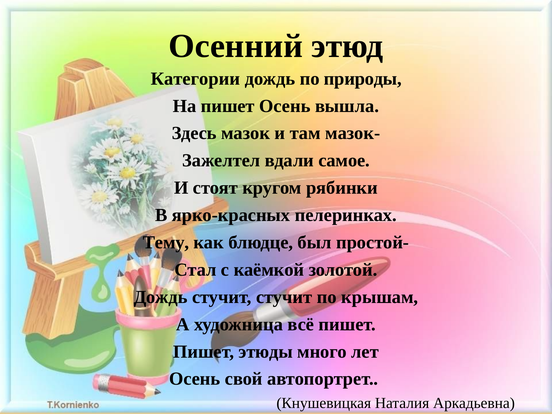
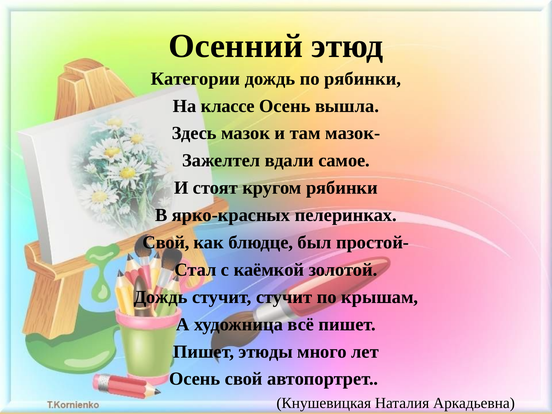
по природы: природы -> рябинки (363, 79)
На пишет: пишет -> классе (228, 106)
Тему: Тему -> Свой (166, 242)
